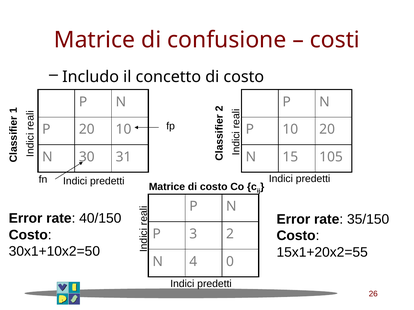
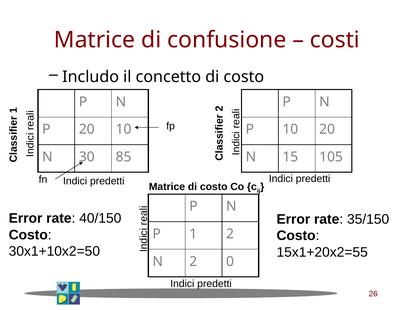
31: 31 -> 85 (124, 157)
P 3: 3 -> 1 (193, 234)
N 4: 4 -> 2 (193, 262)
